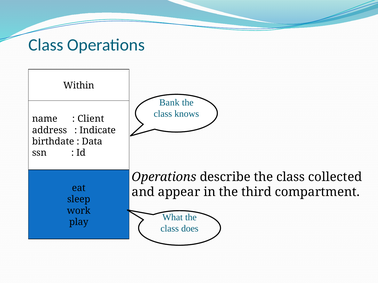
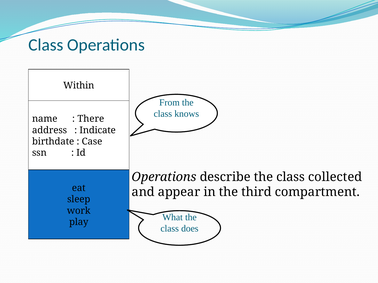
Bank: Bank -> From (169, 103)
Client: Client -> There (91, 119)
Data: Data -> Case (92, 142)
